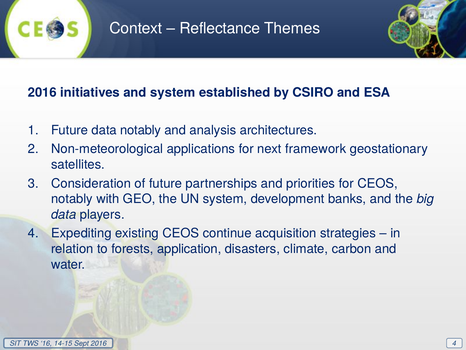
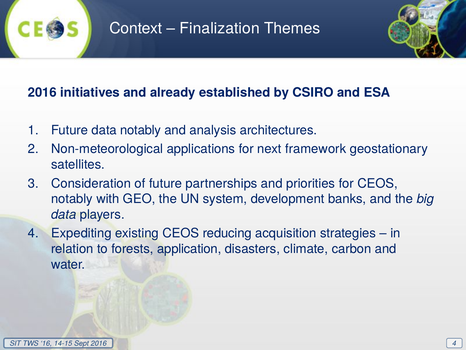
Reflectance: Reflectance -> Finalization (220, 28)
and system: system -> already (173, 93)
continue: continue -> reducing (227, 233)
